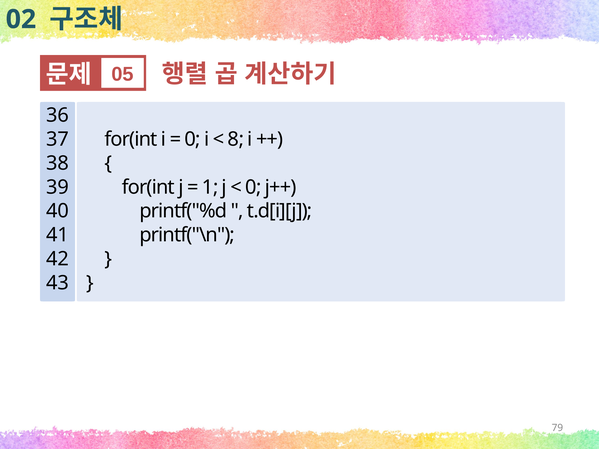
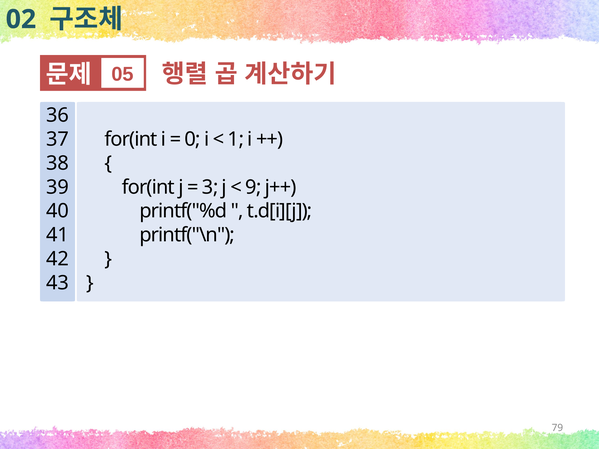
8: 8 -> 1 (236, 139)
1: 1 -> 3 (210, 187)
0: 0 -> 9 (253, 187)
